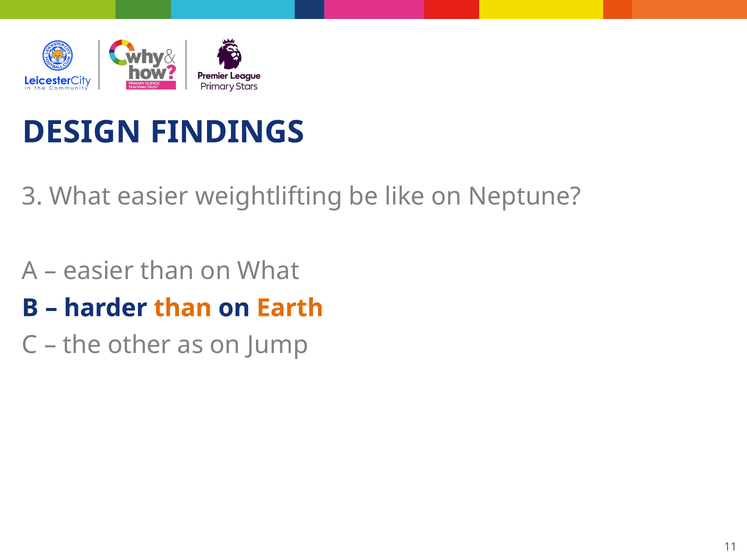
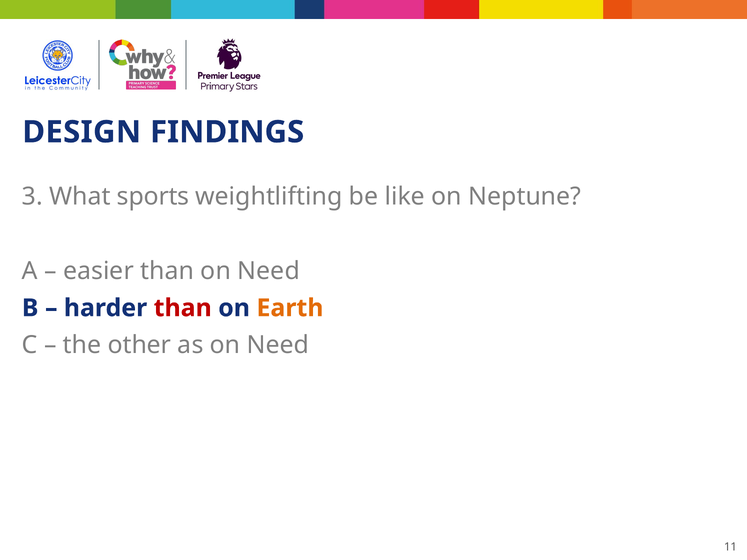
What easier: easier -> sports (153, 196)
than on What: What -> Need (269, 271)
than colour: orange -> red (183, 308)
as on Jump: Jump -> Need (278, 345)
